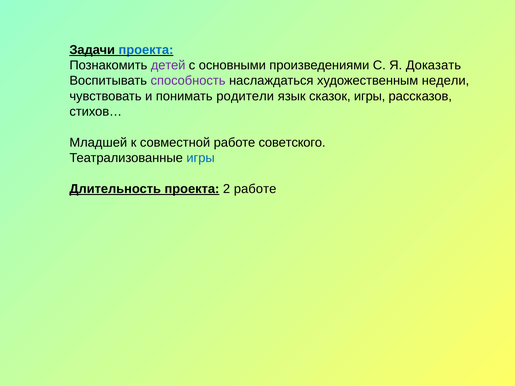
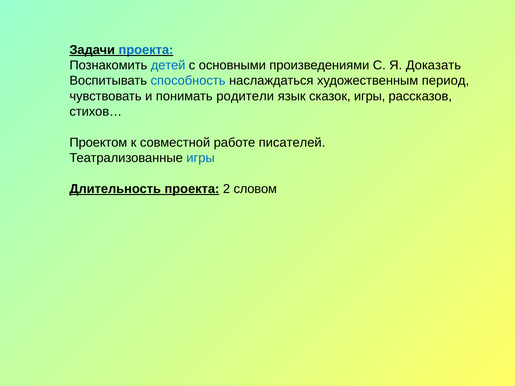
детей colour: purple -> blue (168, 65)
способность colour: purple -> blue (188, 81)
недели: недели -> период (445, 81)
Младшей: Младшей -> Проектом (98, 143)
советского: советского -> писателей (292, 143)
2 работе: работе -> словом (255, 189)
